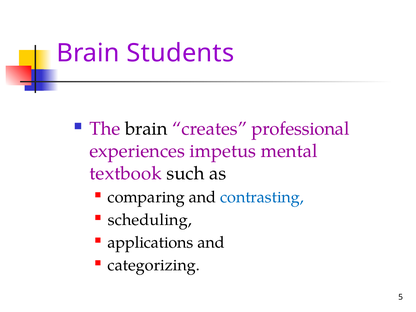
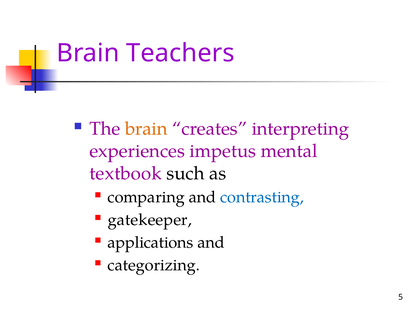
Students: Students -> Teachers (180, 53)
brain colour: black -> orange (146, 129)
professional: professional -> interpreting (300, 129)
scheduling: scheduling -> gatekeeper (150, 220)
